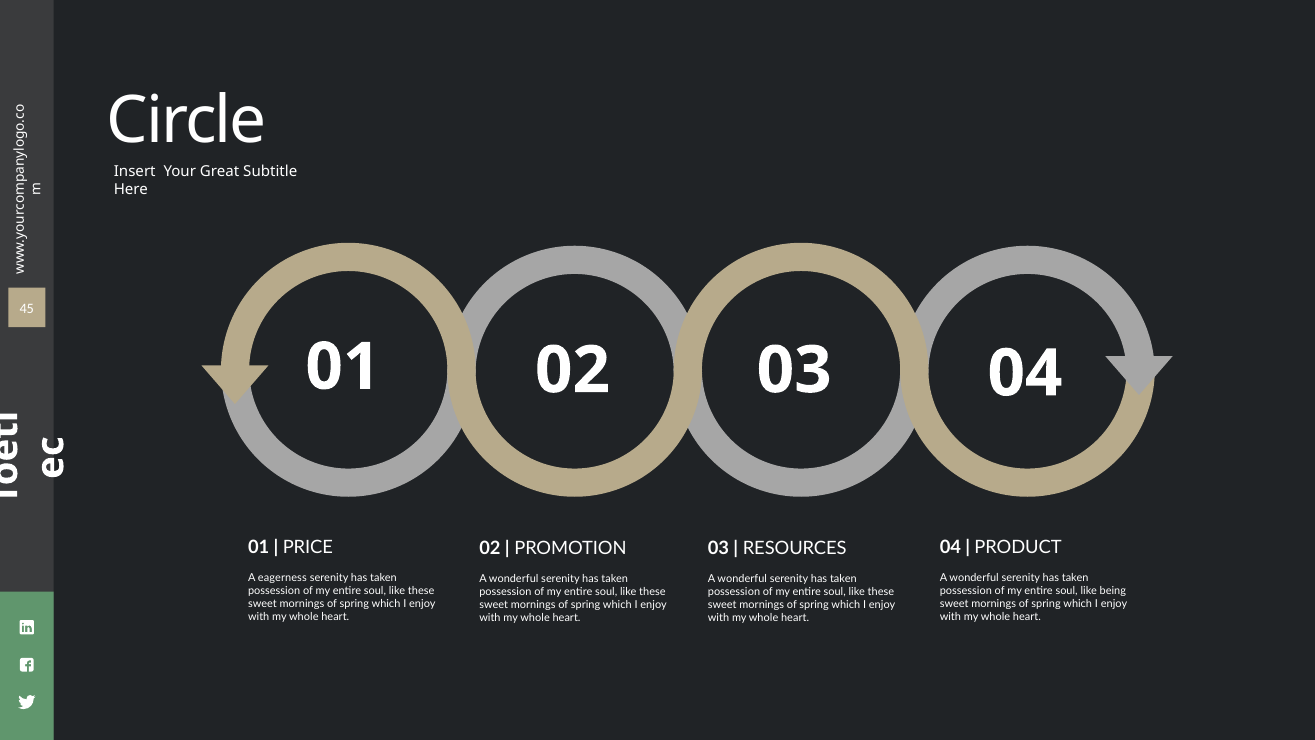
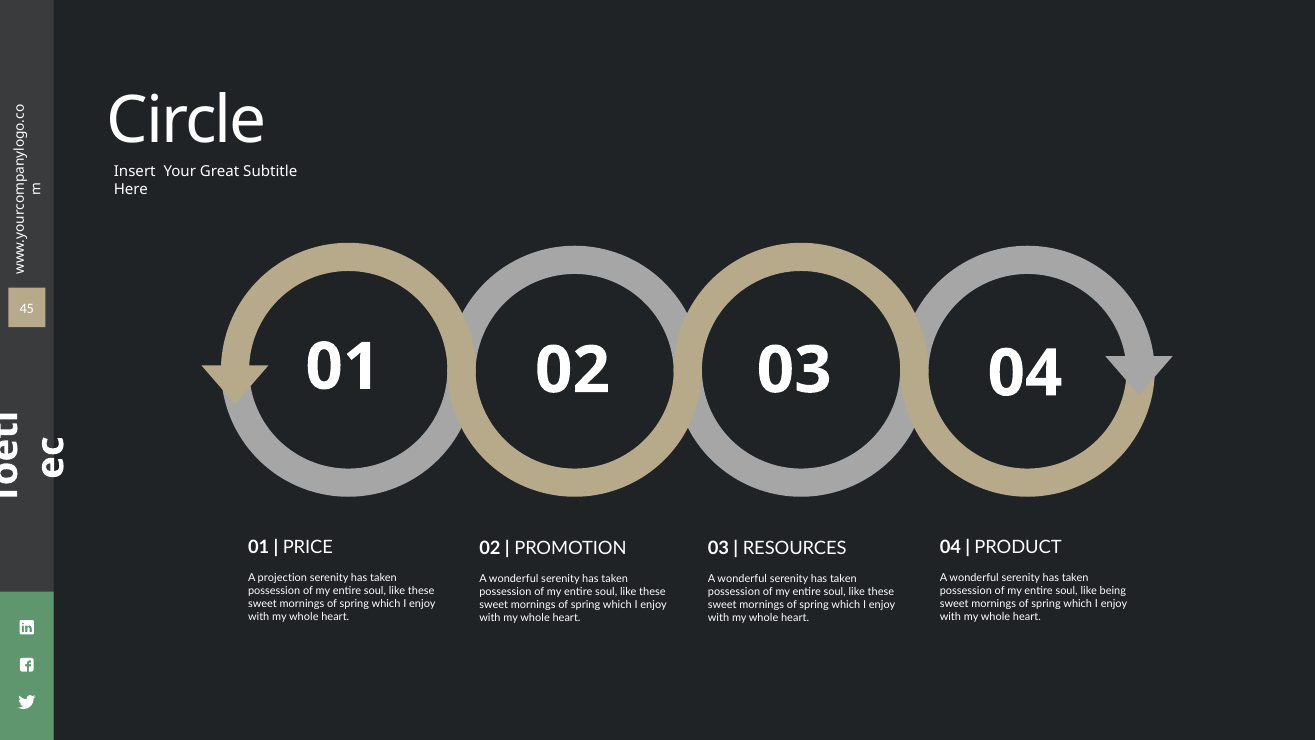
eagerness: eagerness -> projection (282, 577)
